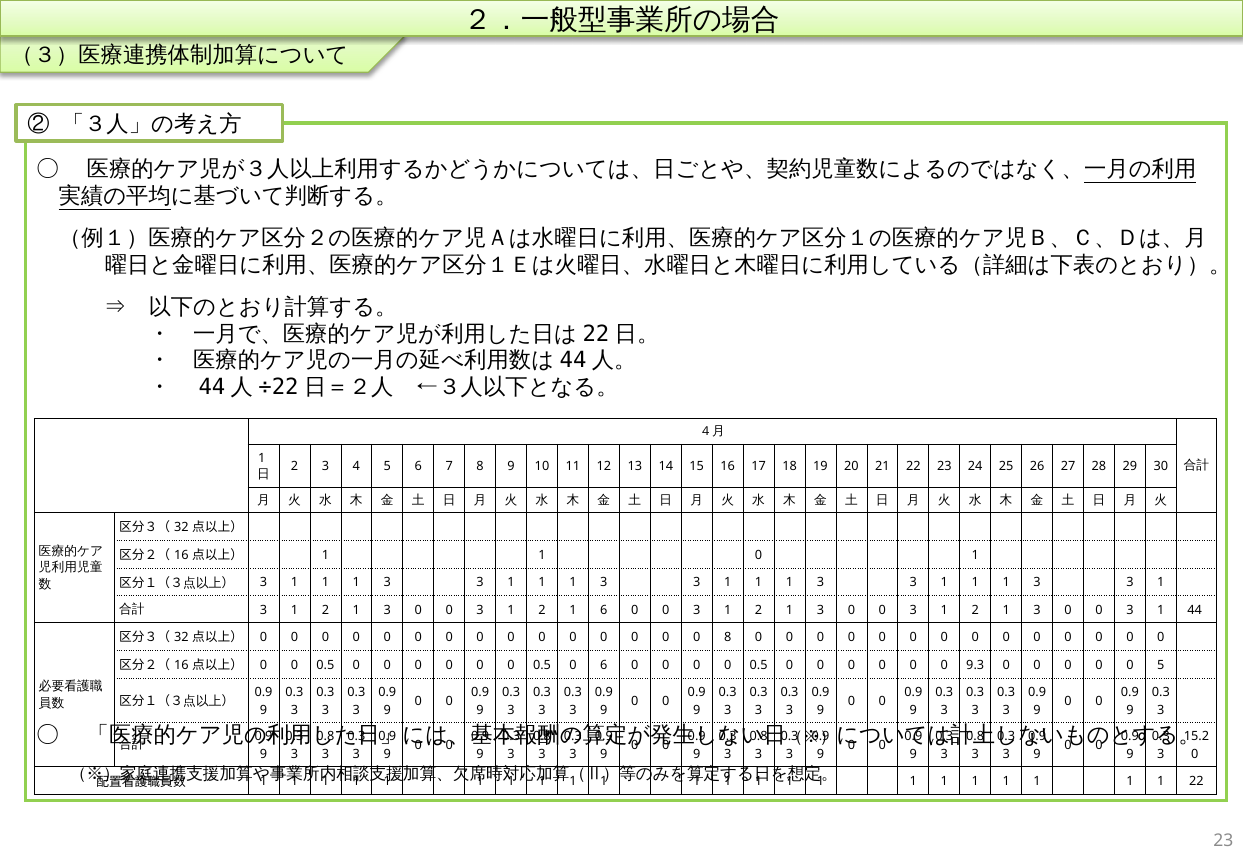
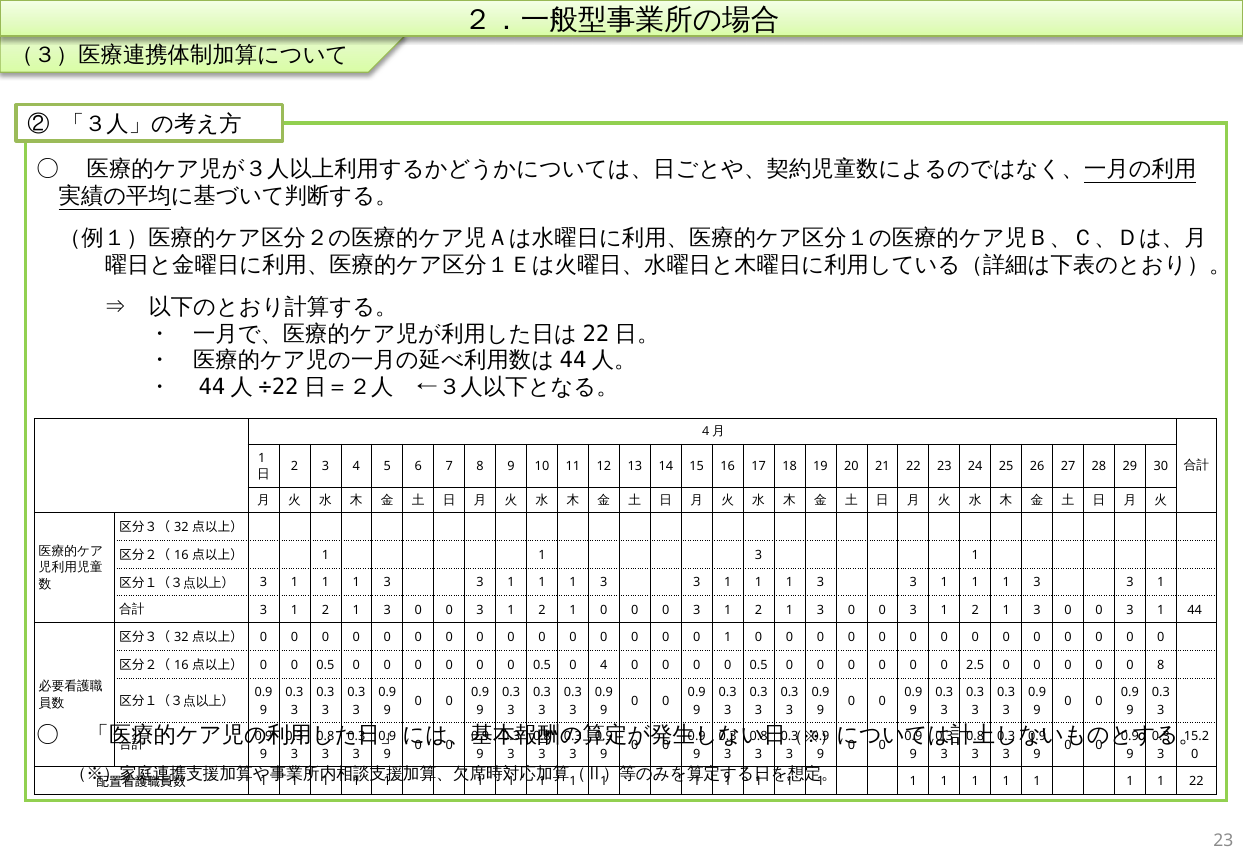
0: 0 -> 3 (759, 555)
2 1 6: 6 -> 0 (604, 610)
0 8: 8 -> 1 (728, 638)
0 6: 6 -> 4 (604, 665)
9.3: 9.3 -> 2.5 (975, 665)
0 5: 5 -> 8 (1161, 665)
